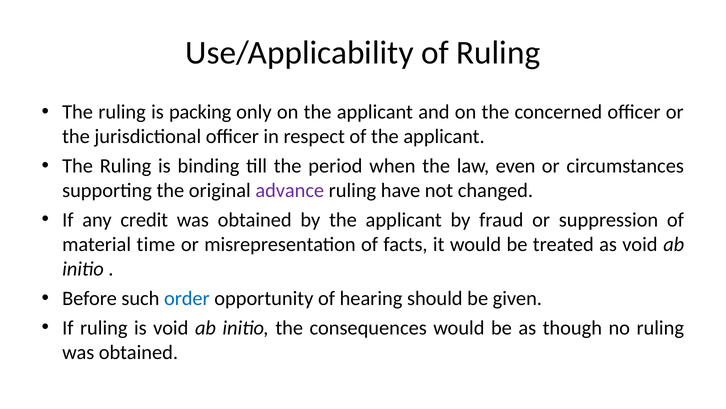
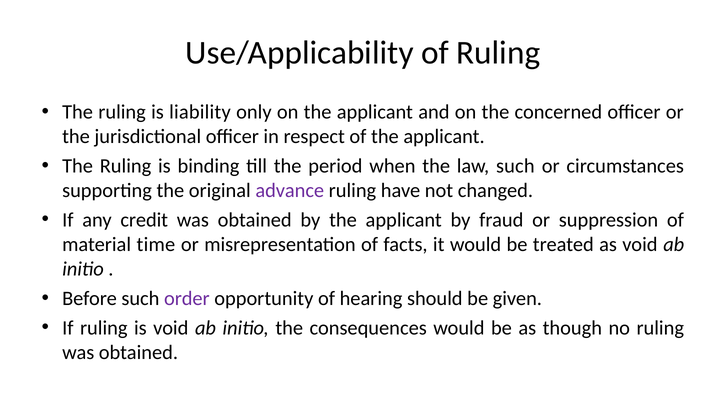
packing: packing -> liability (200, 112)
law even: even -> such (515, 166)
order colour: blue -> purple (187, 298)
